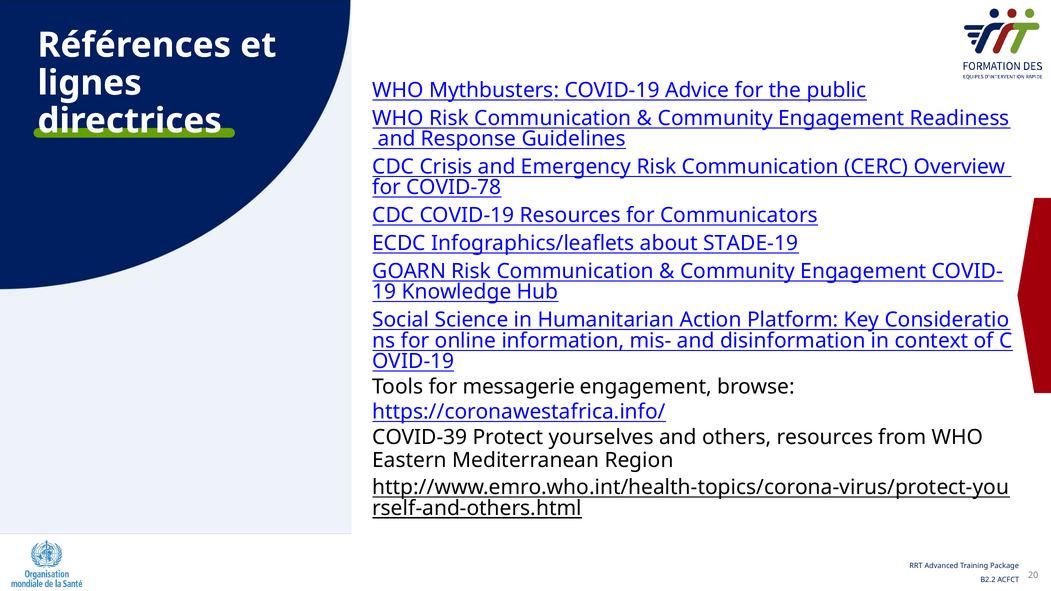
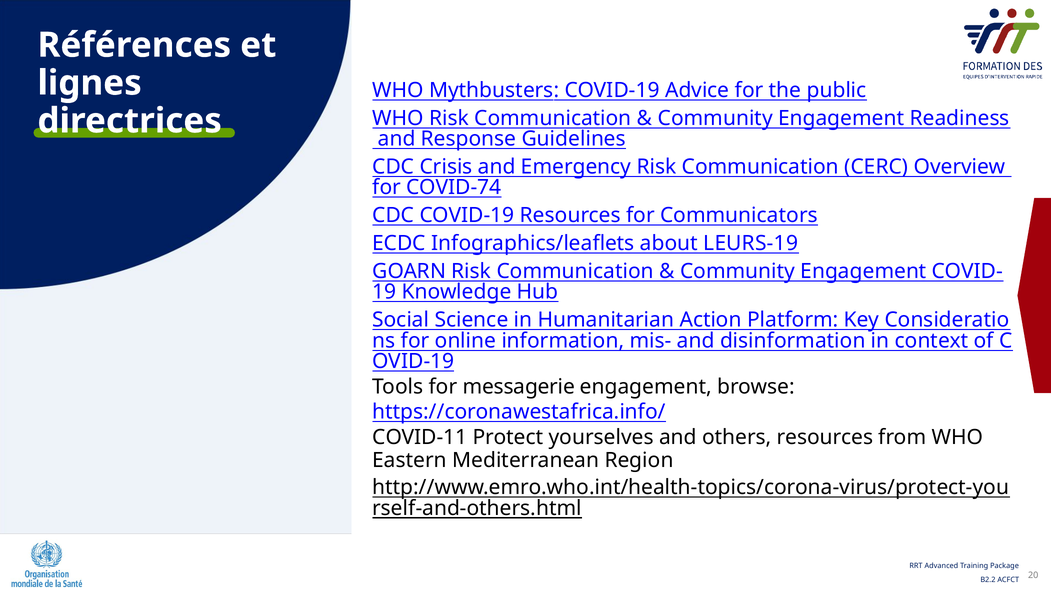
COVID-78: COVID-78 -> COVID-74 (454, 188)
STADE-19: STADE-19 -> LEURS-19 (751, 244)
COVID-39: COVID-39 -> COVID-11 (420, 438)
